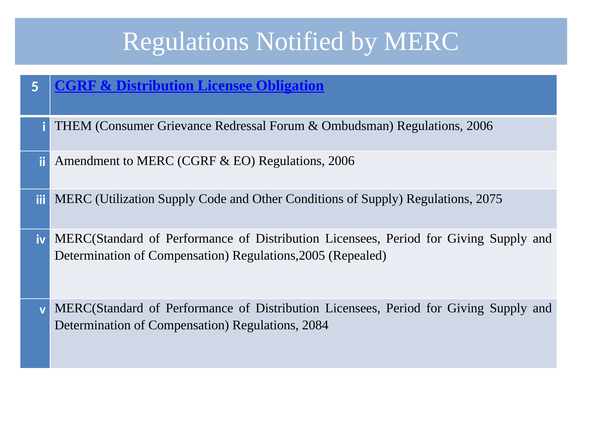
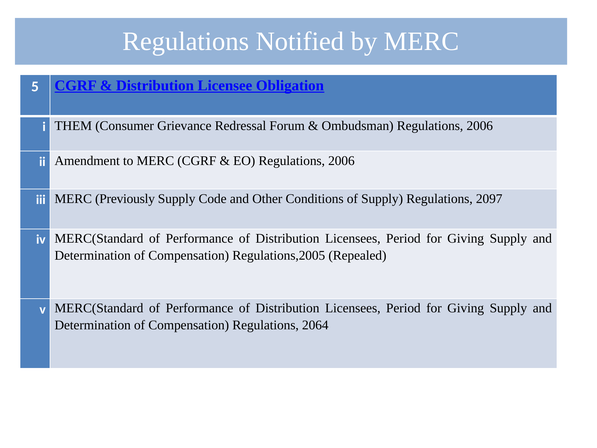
Utilization: Utilization -> Previously (125, 199)
2075: 2075 -> 2097 (489, 199)
2084: 2084 -> 2064 (315, 325)
